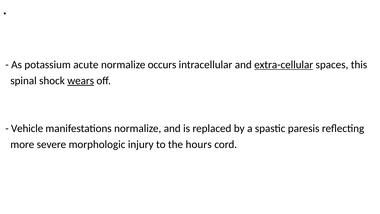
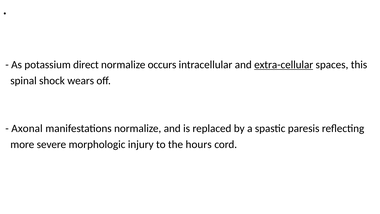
acute: acute -> direct (86, 65)
wears underline: present -> none (81, 81)
Vehicle: Vehicle -> Axonal (27, 128)
